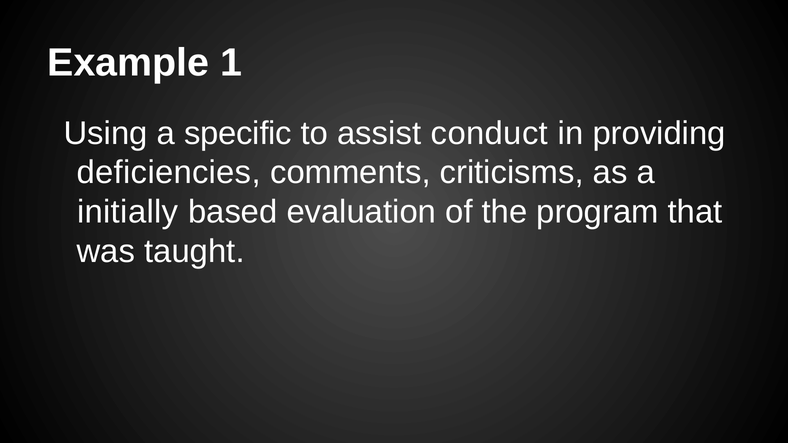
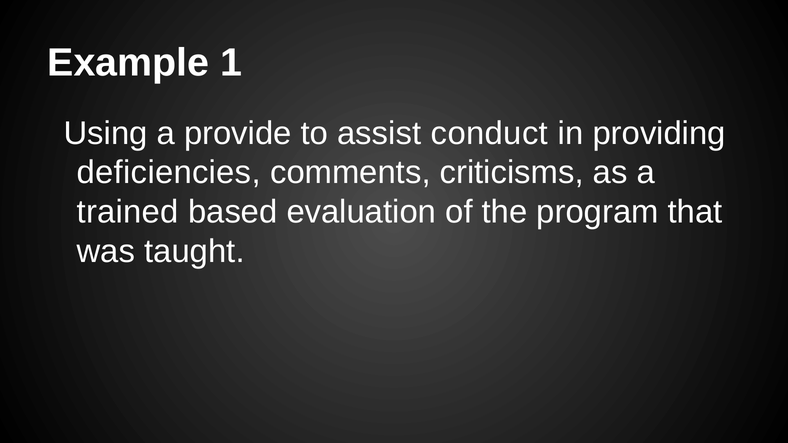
specific: specific -> provide (238, 133)
initially: initially -> trained (128, 212)
